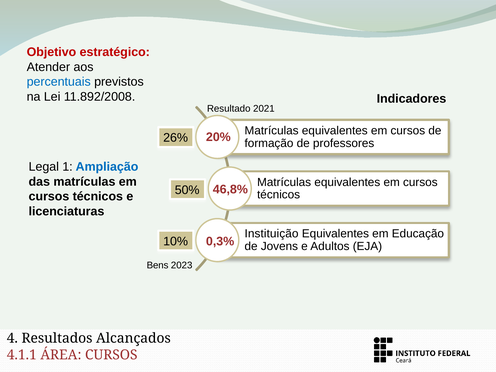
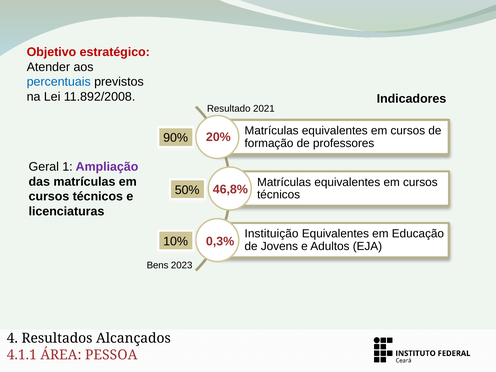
26%: 26% -> 90% (176, 138)
Legal: Legal -> Geral (44, 167)
Ampliação colour: blue -> purple (107, 167)
ÁREA CURSOS: CURSOS -> PESSOA (111, 355)
